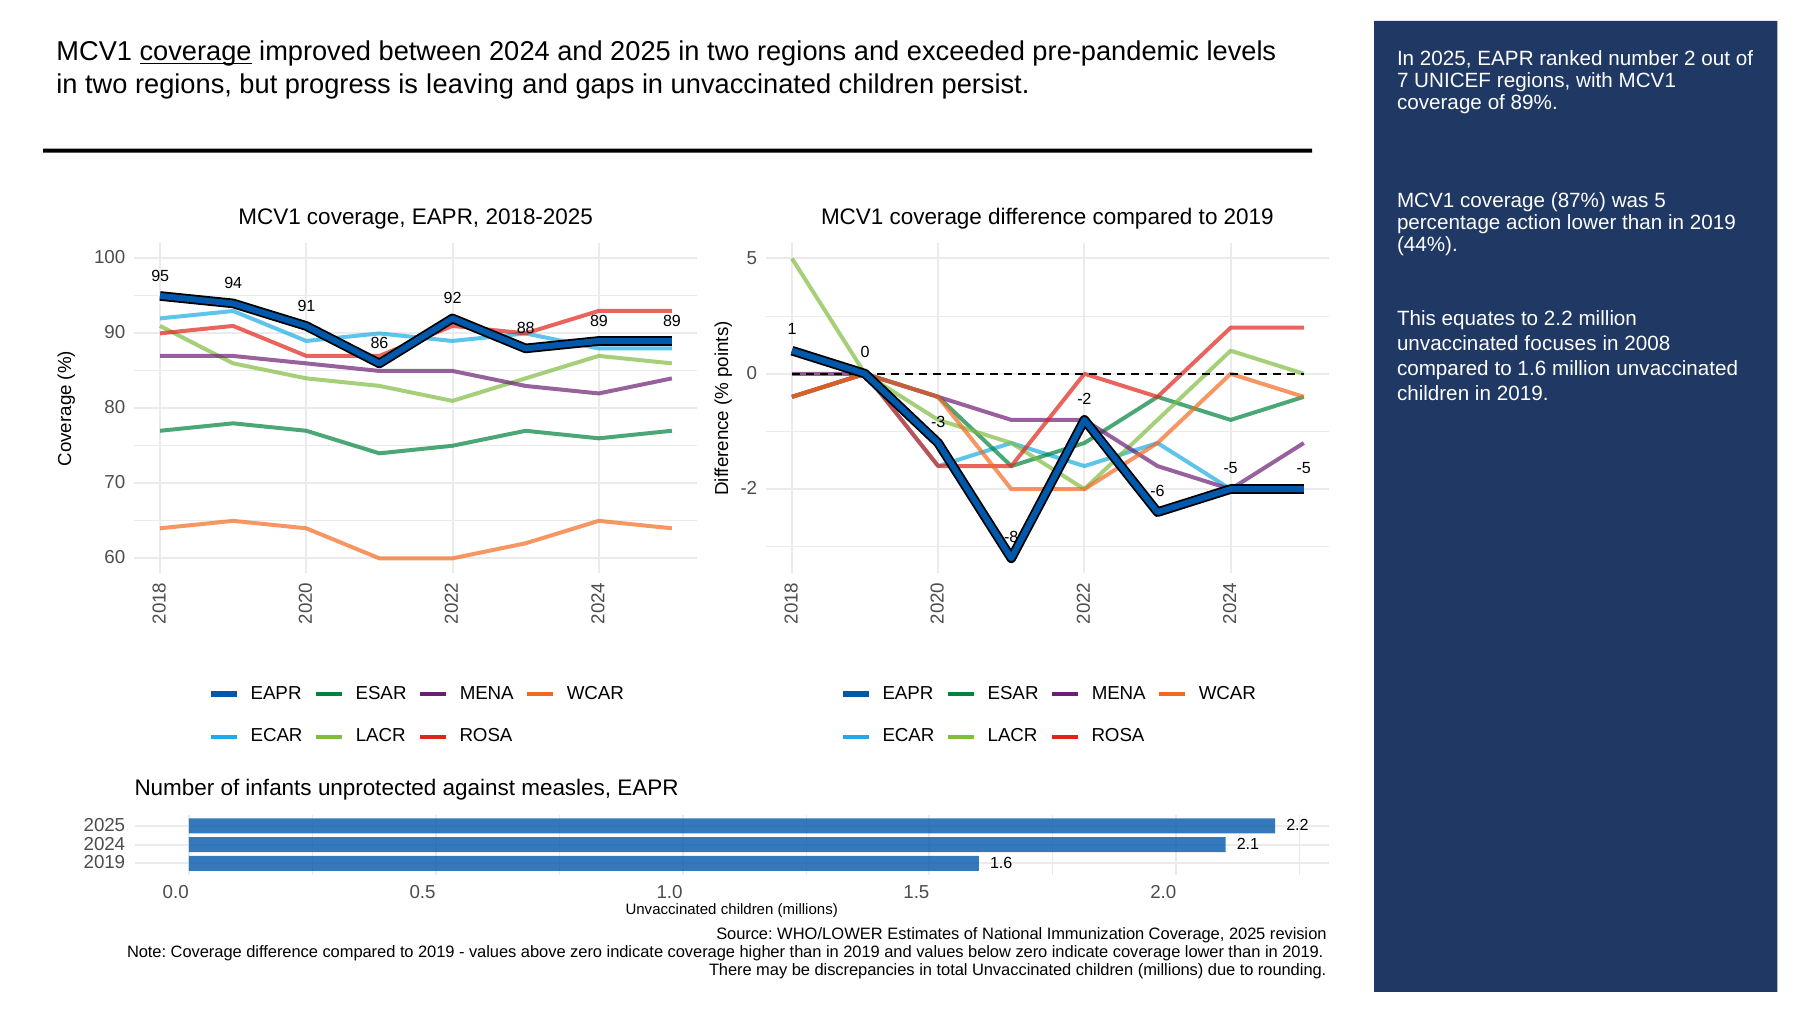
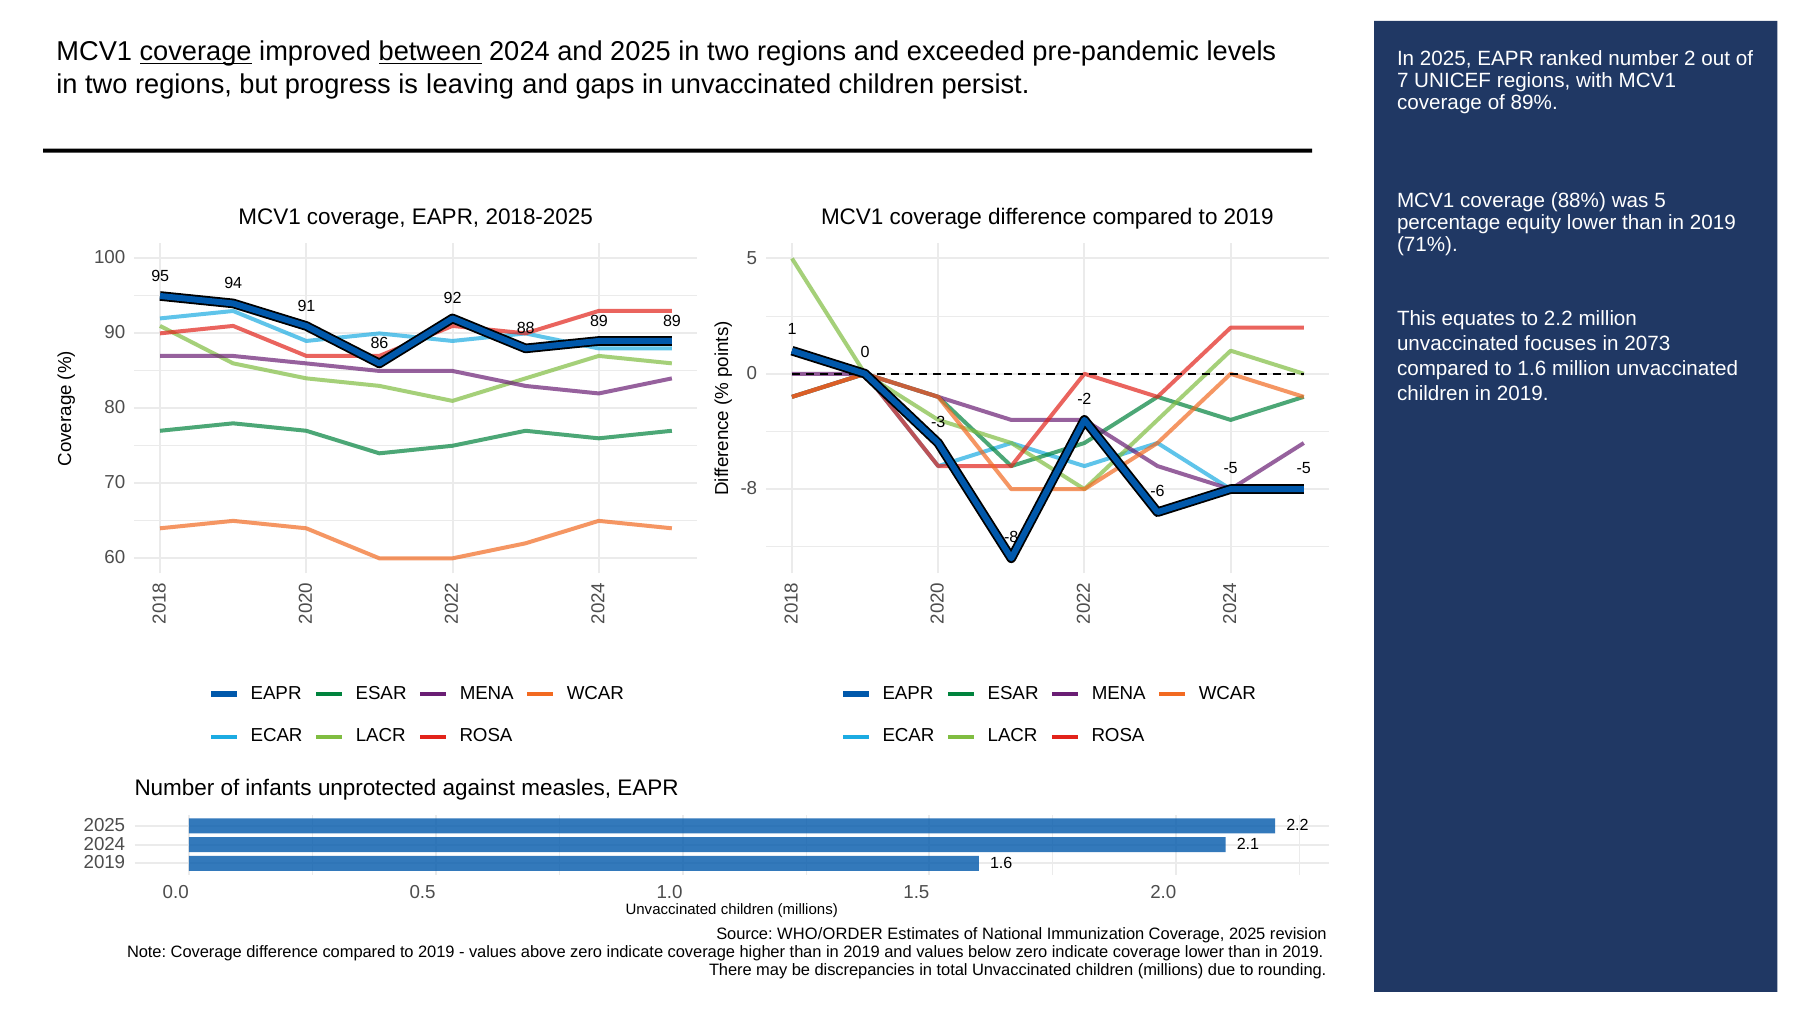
between underline: none -> present (430, 52)
87%: 87% -> 88% (1578, 200)
action: action -> equity (1534, 223)
44%: 44% -> 71% (1427, 245)
2008: 2008 -> 2073 (1647, 344)
-2: -2 -> -8 (749, 488)
WHO/LOWER: WHO/LOWER -> WHO/ORDER (830, 934)
